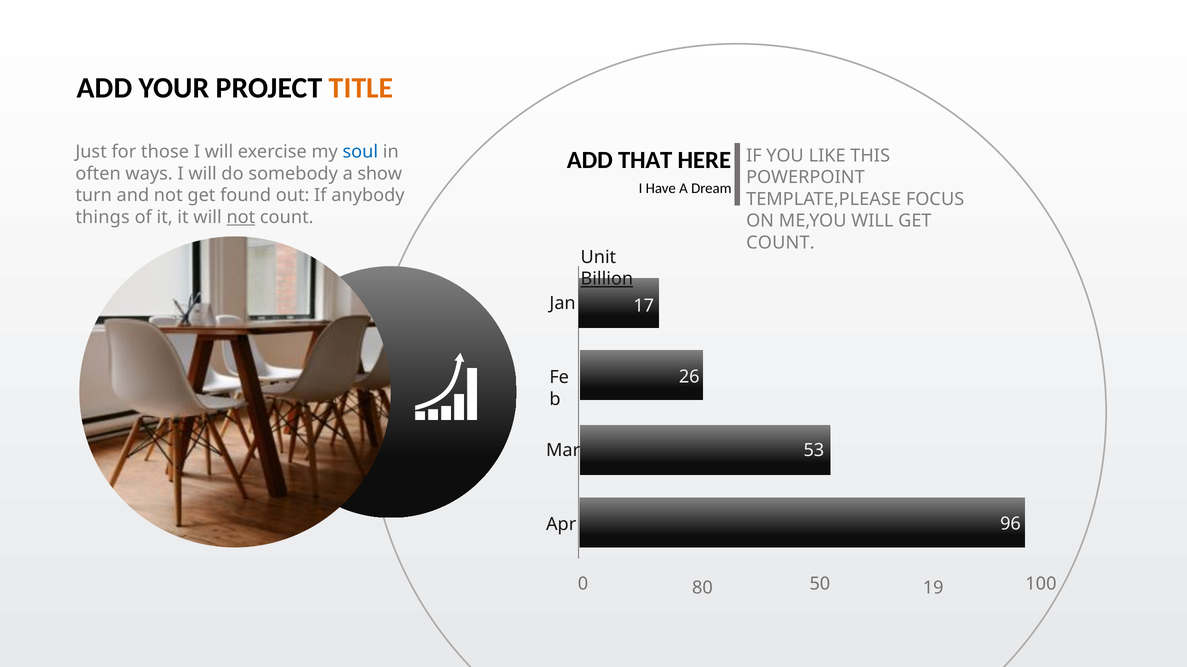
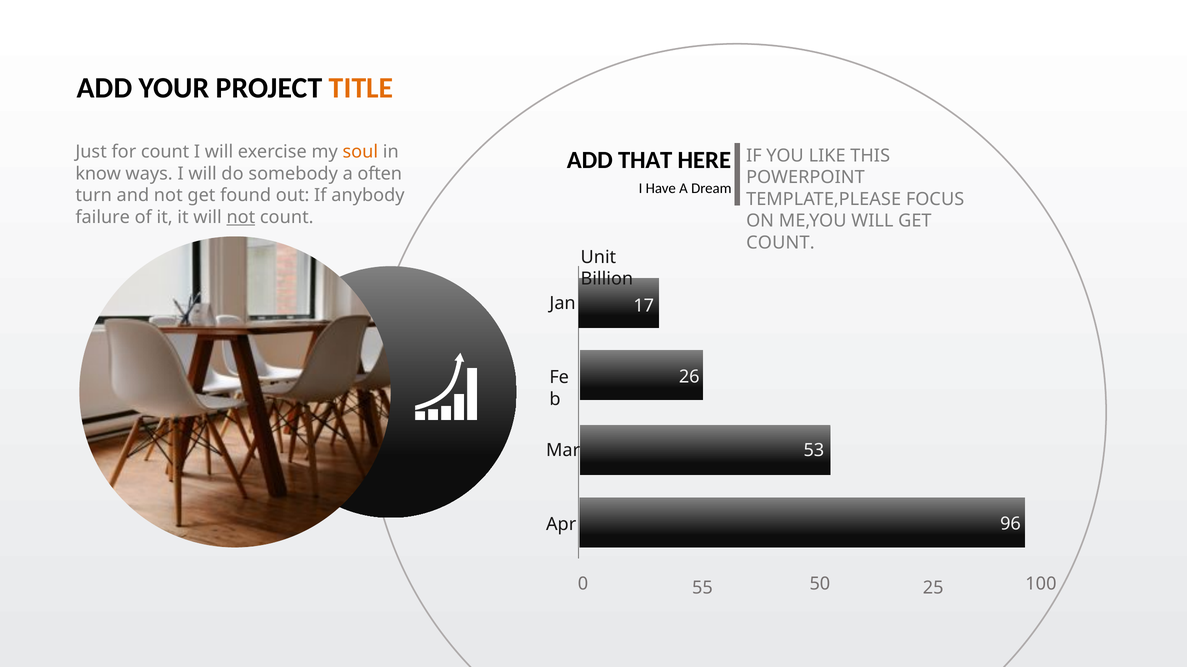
for those: those -> count (165, 152)
soul colour: blue -> orange (360, 152)
often: often -> know (98, 174)
show: show -> often (380, 174)
things: things -> failure (103, 217)
Billion underline: present -> none (607, 279)
80: 80 -> 55 (702, 588)
19: 19 -> 25 (933, 588)
